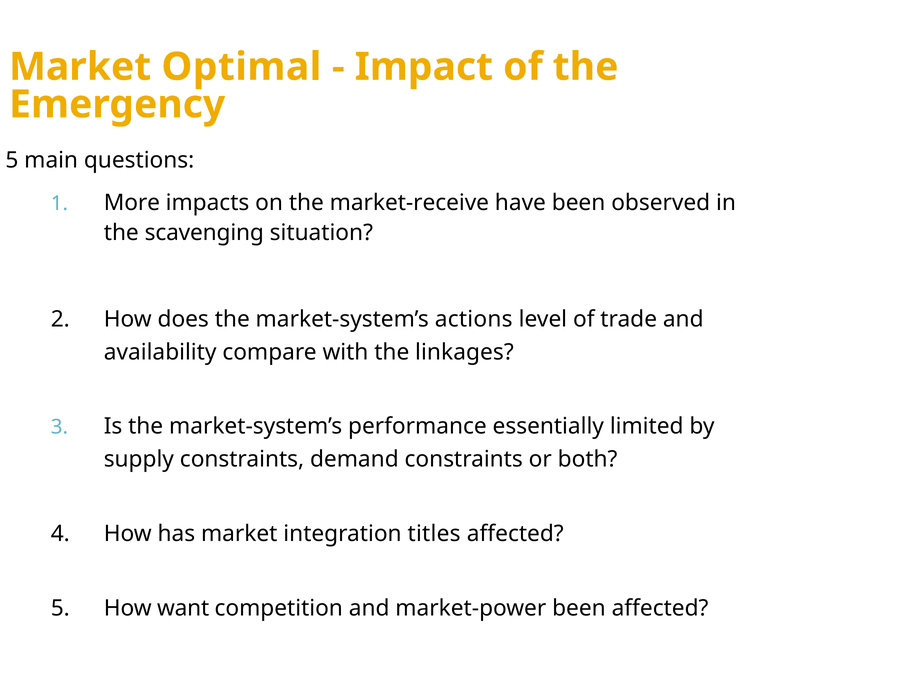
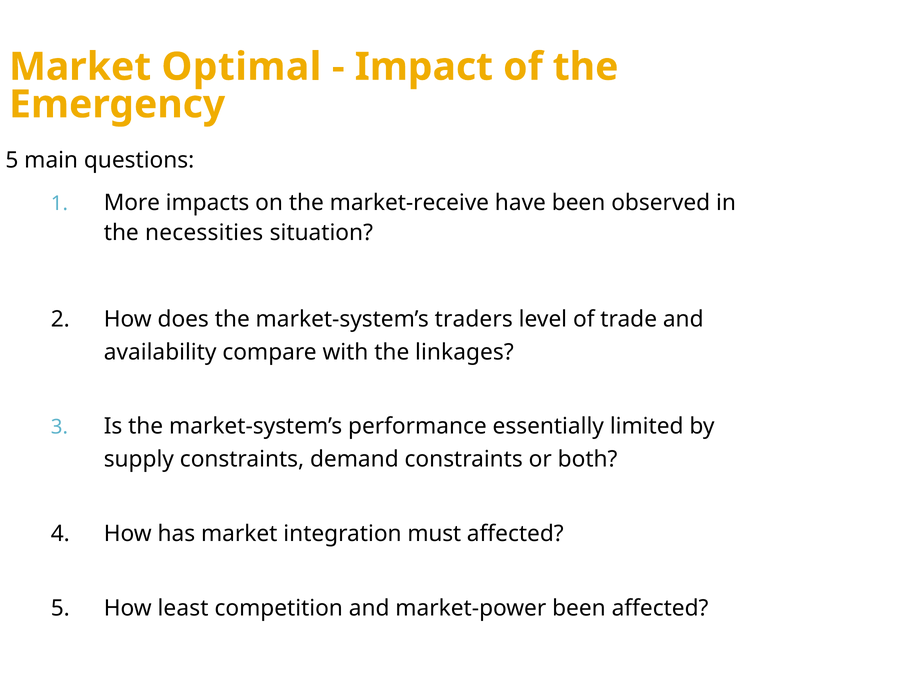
scavenging: scavenging -> necessities (204, 233)
actions: actions -> traders (474, 319)
titles: titles -> must (434, 534)
want: want -> least (183, 608)
